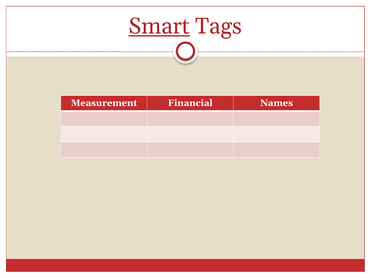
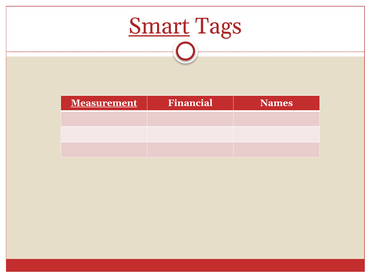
Measurement underline: none -> present (104, 103)
